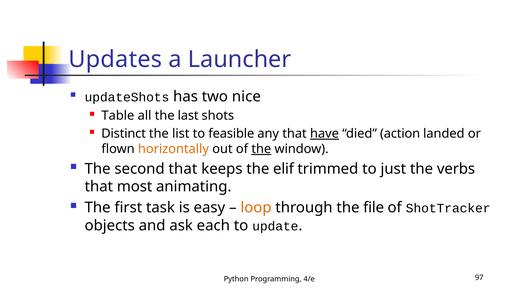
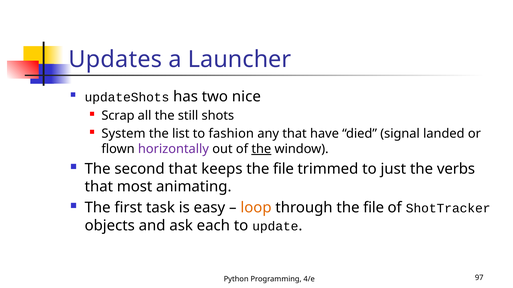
Table: Table -> Scrap (118, 116)
last: last -> still (188, 116)
Distinct: Distinct -> System (123, 134)
feasible: feasible -> fashion (231, 134)
have underline: present -> none (324, 134)
action: action -> signal (400, 134)
horizontally colour: orange -> purple (173, 149)
keeps the elif: elif -> file (283, 169)
